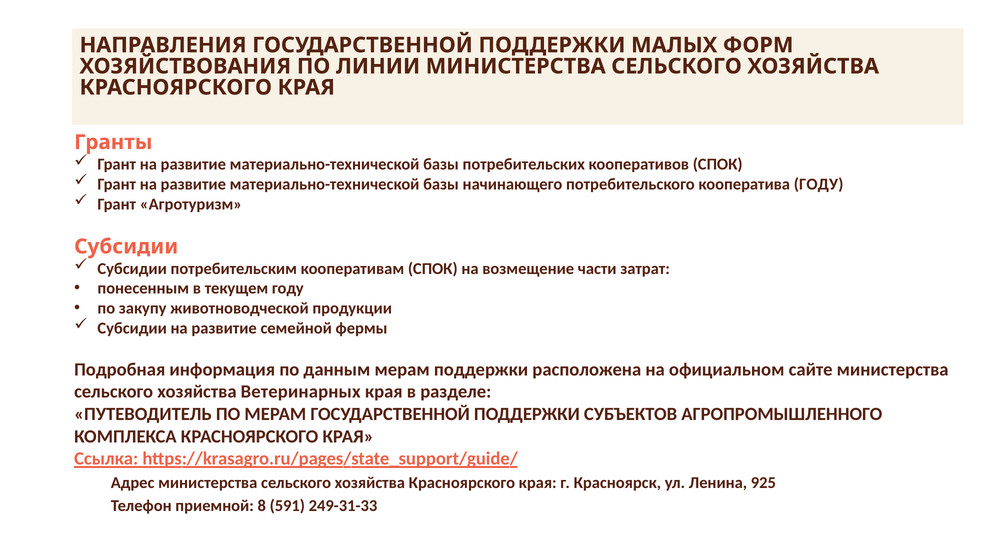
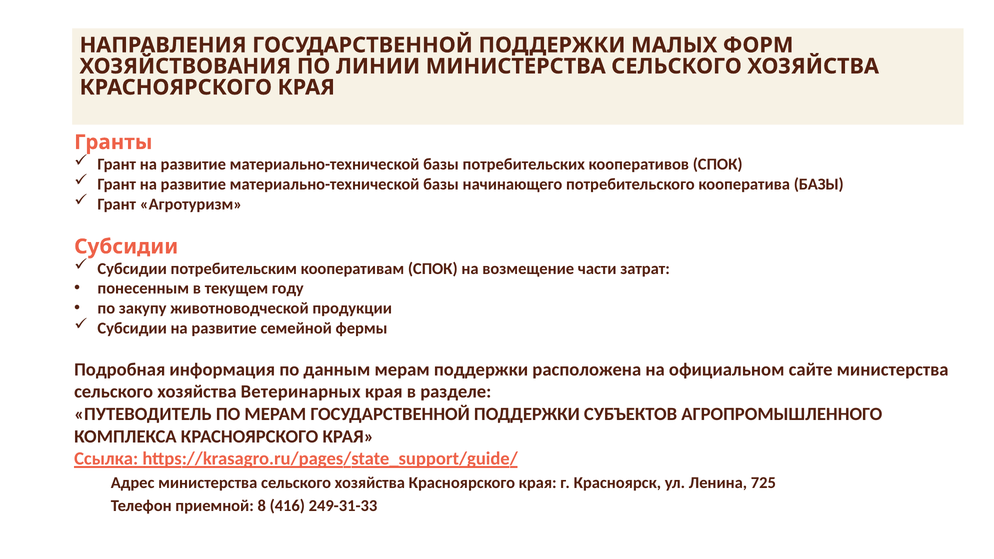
кооператива ГОДУ: ГОДУ -> БАЗЫ (819, 184)
925: 925 -> 725 (763, 483)
591: 591 -> 416 (287, 506)
